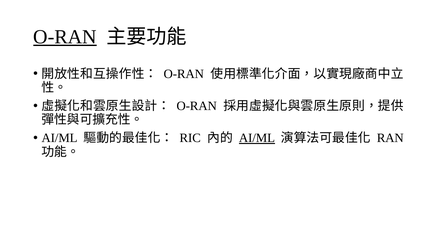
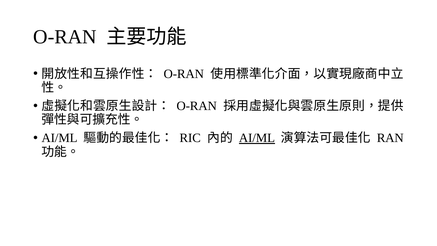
O-RAN underline: present -> none (65, 37)
